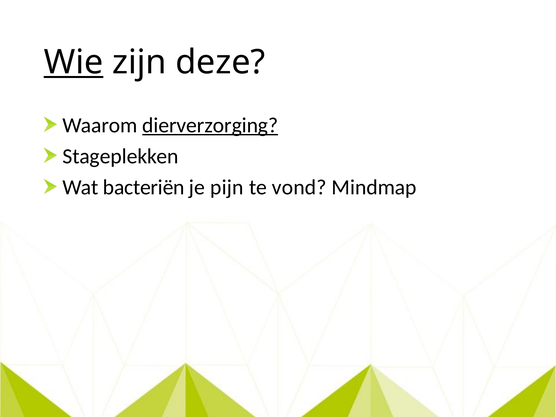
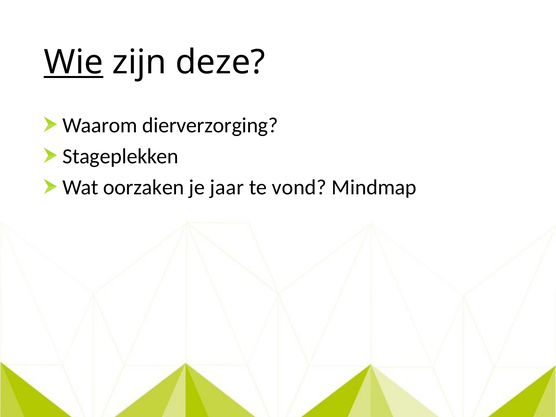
dierverzorging underline: present -> none (210, 125)
bacteriën: bacteriën -> oorzaken (144, 188)
pijn: pijn -> jaar (227, 188)
